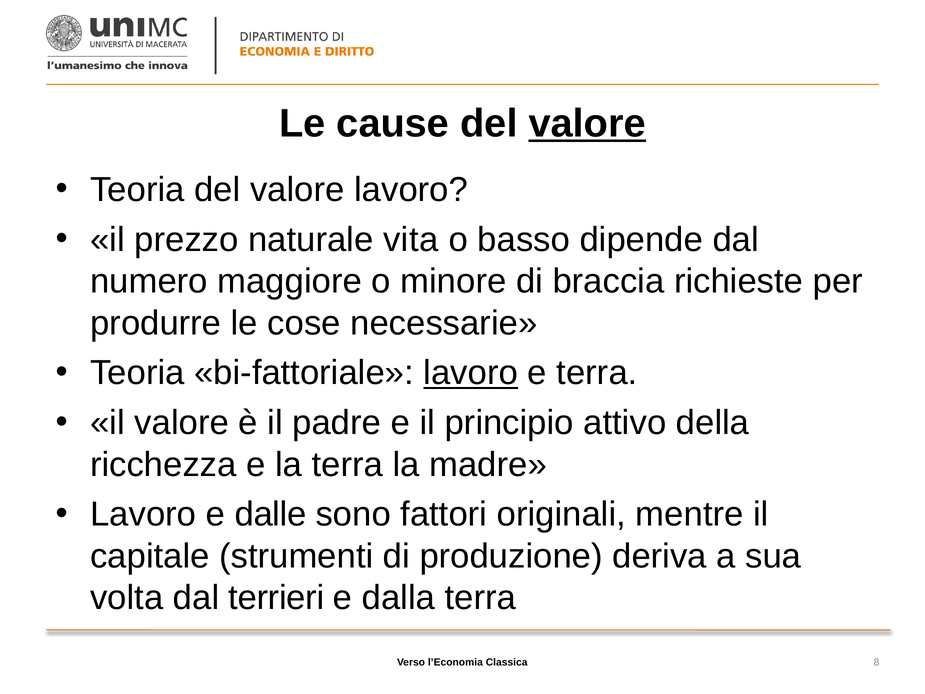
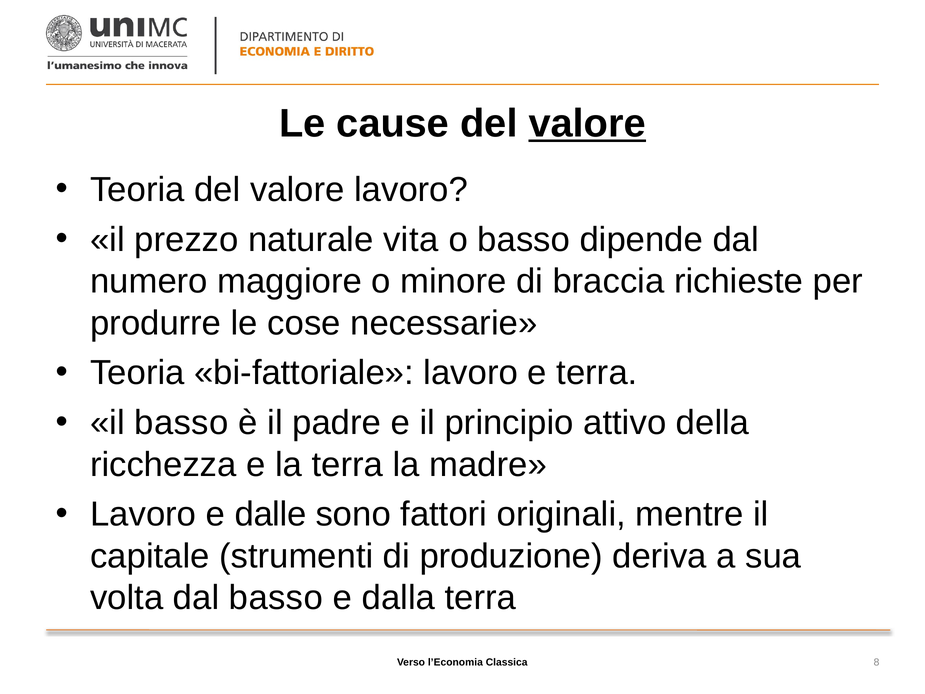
lavoro underline: present -> none (471, 373)
il valore: valore -> basso (181, 423)
dal terrieri: terrieri -> basso (276, 598)
